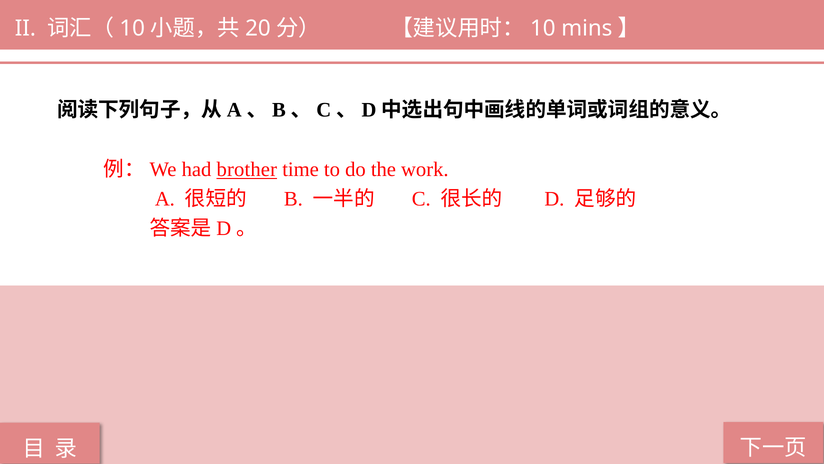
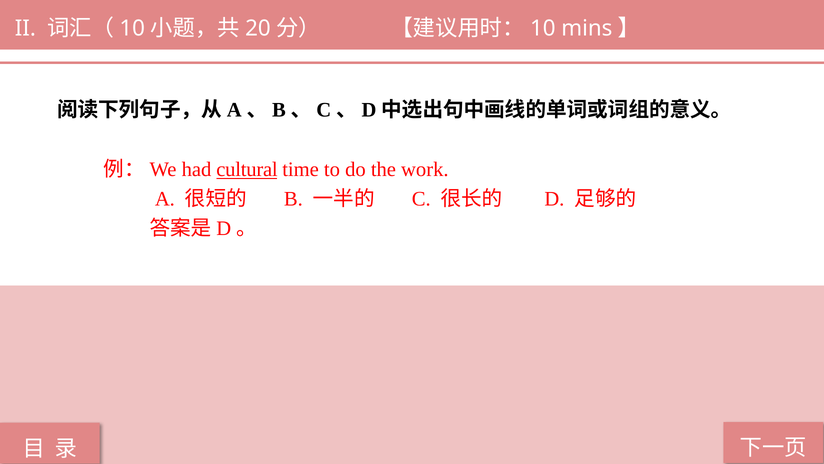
brother: brother -> cultural (247, 169)
